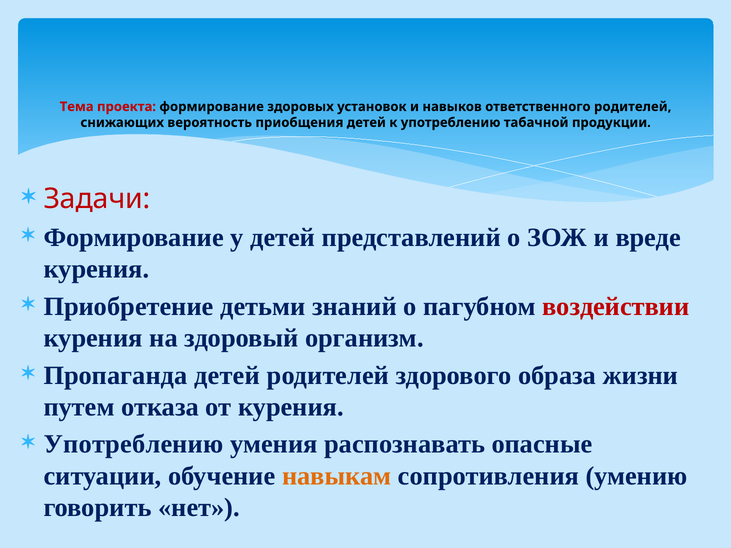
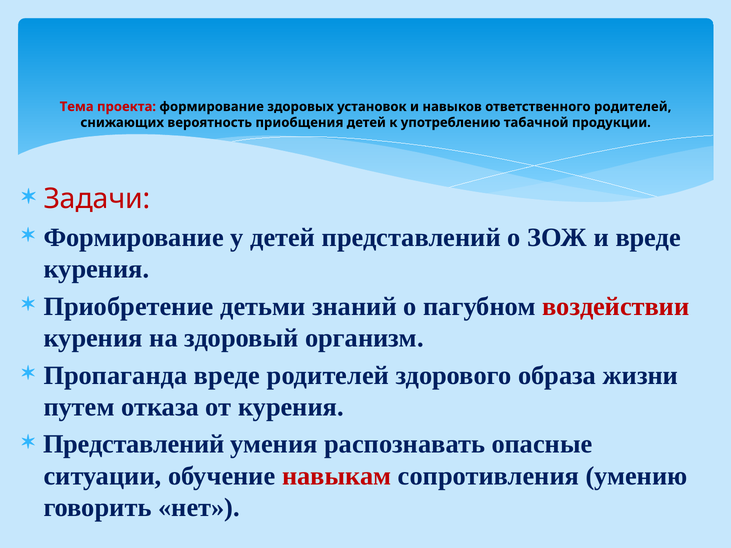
Пропаганда детей: детей -> вреде (227, 375)
Употреблению: Употреблению -> Представлений (134, 444)
навыкам colour: orange -> red (337, 476)
